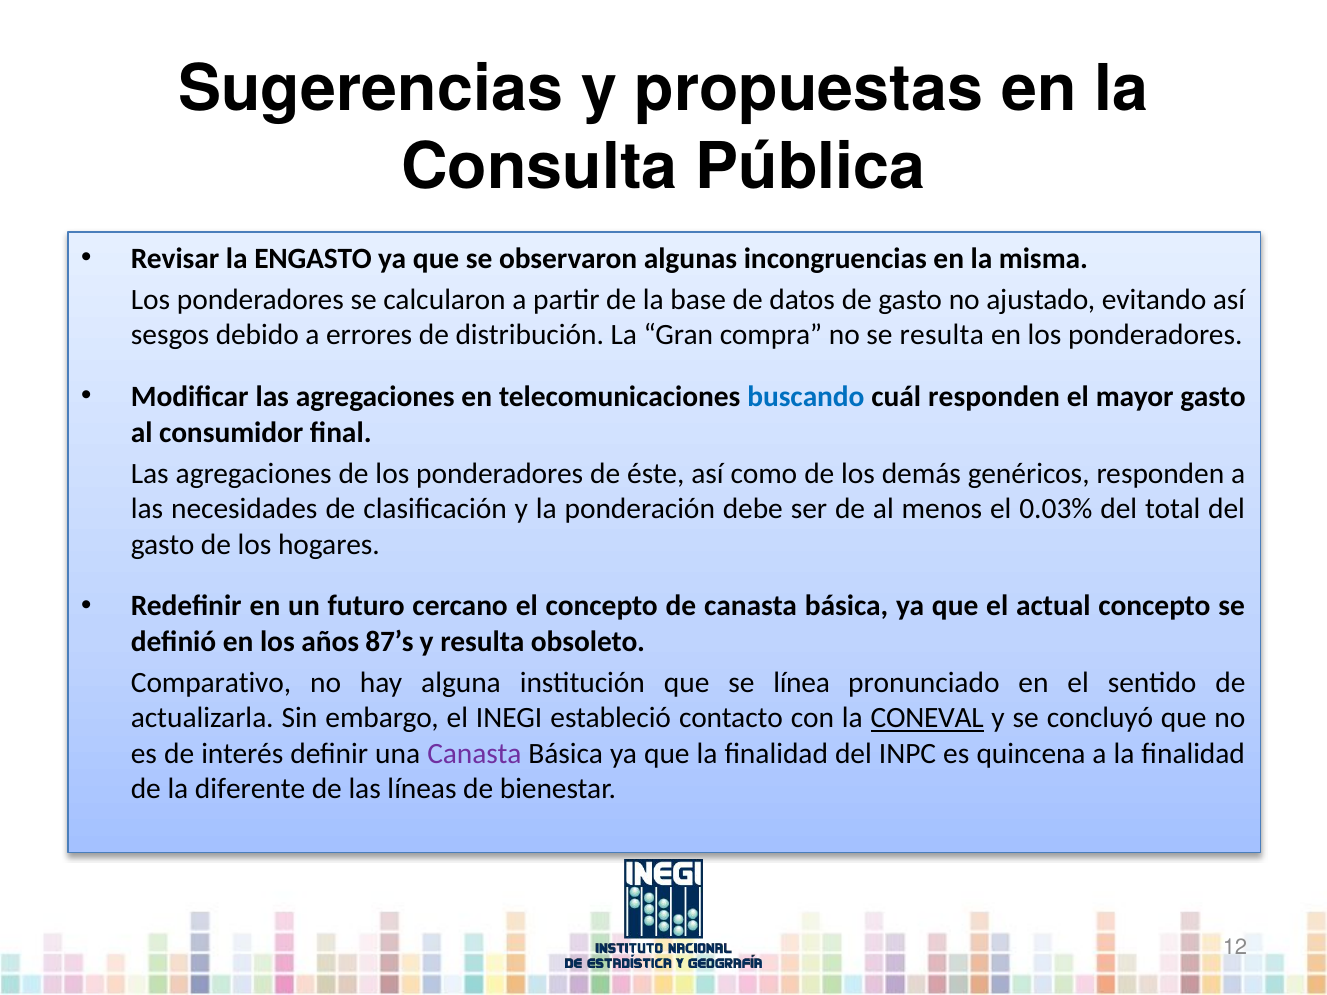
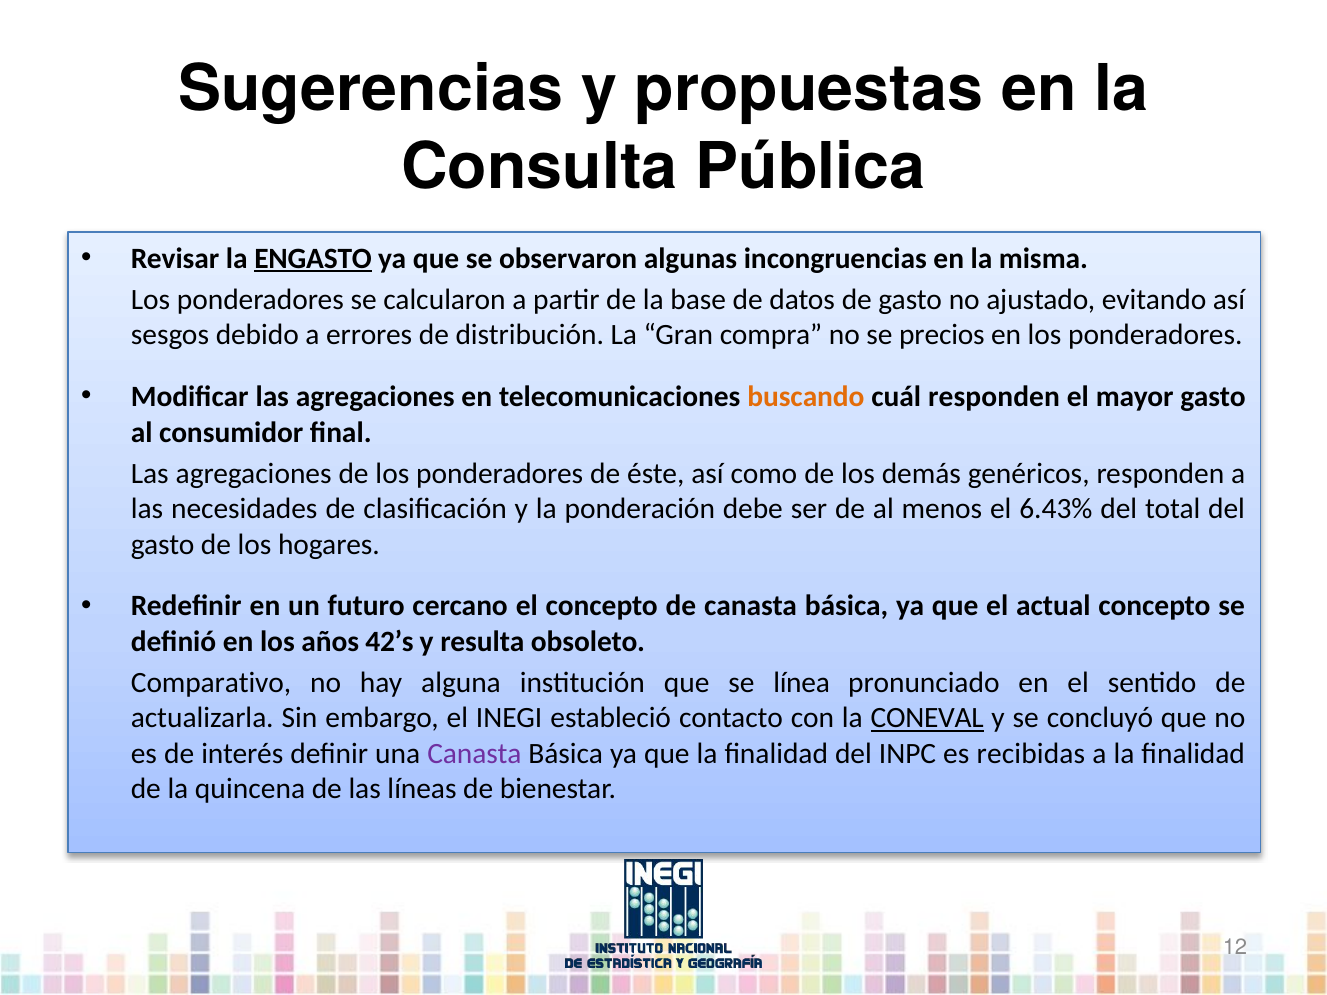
ENGASTO underline: none -> present (313, 259)
se resulta: resulta -> precios (942, 335)
buscando colour: blue -> orange (806, 397)
0.03%: 0.03% -> 6.43% (1056, 509)
87’s: 87’s -> 42’s (390, 642)
quincena: quincena -> recibidas (1031, 754)
diferente: diferente -> quincena (250, 789)
